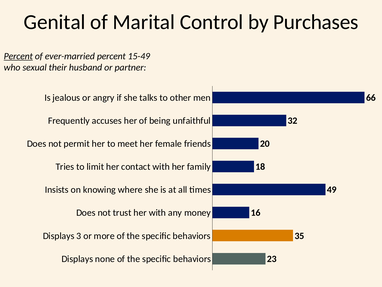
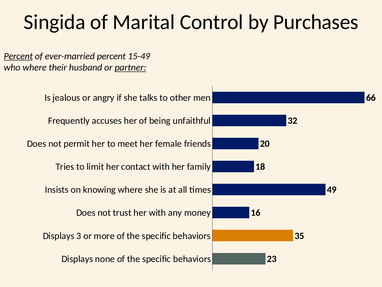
Genital: Genital -> Singida (55, 22)
who sexual: sexual -> where (35, 67)
partner underline: none -> present (130, 67)
